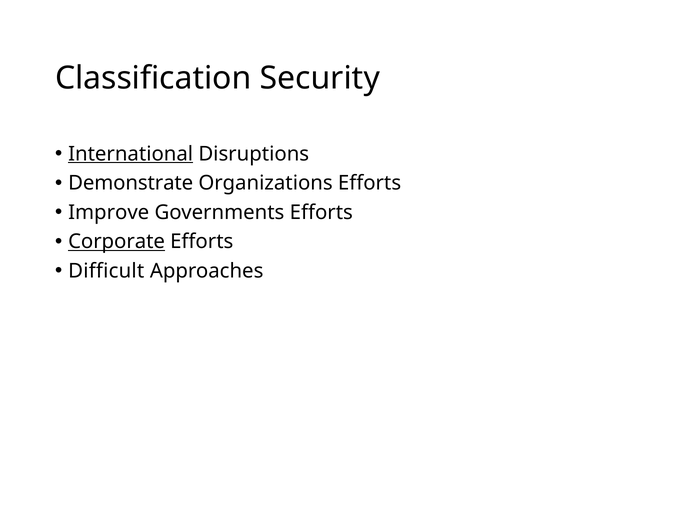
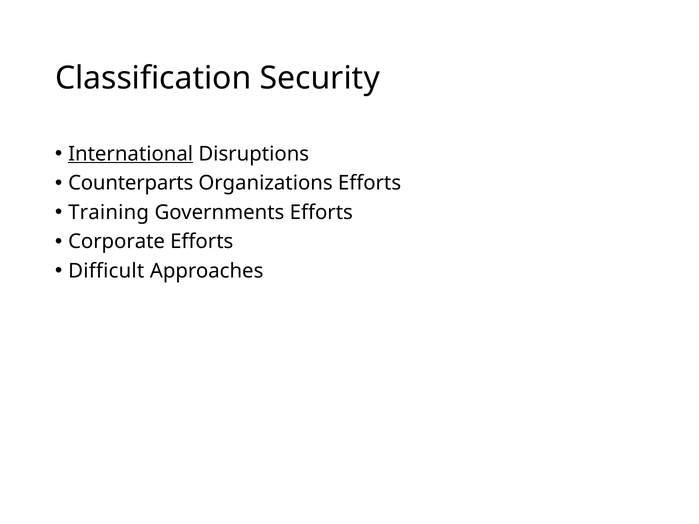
Demonstrate: Demonstrate -> Counterparts (131, 183)
Improve: Improve -> Training (109, 213)
Corporate underline: present -> none (117, 242)
